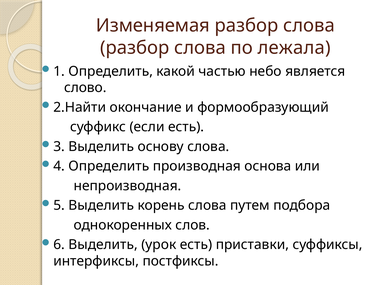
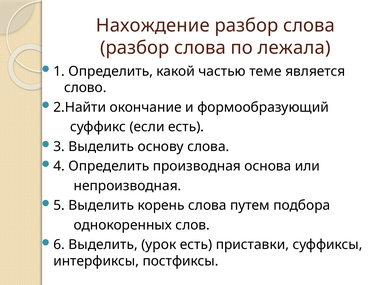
Изменяемая: Изменяемая -> Нахождение (153, 26)
небо: небо -> теме (265, 71)
